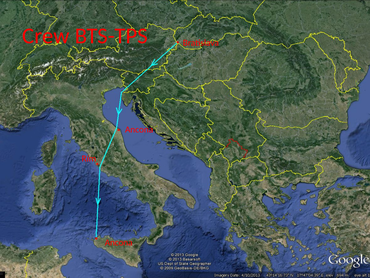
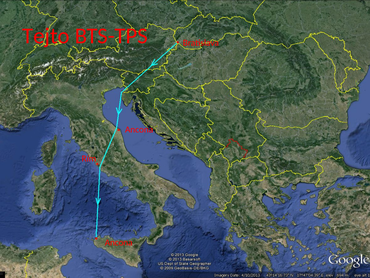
Crew: Crew -> Tejto (46, 36)
